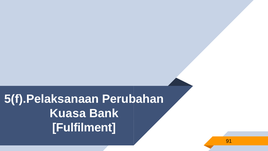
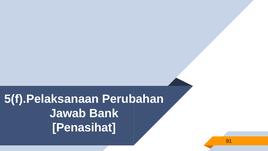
Kuasa: Kuasa -> Jawab (68, 113)
Fulfilment: Fulfilment -> Penasihat (84, 127)
